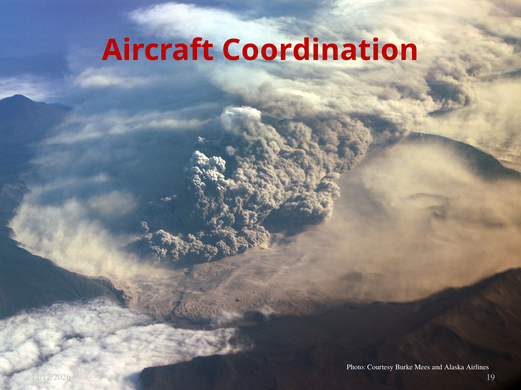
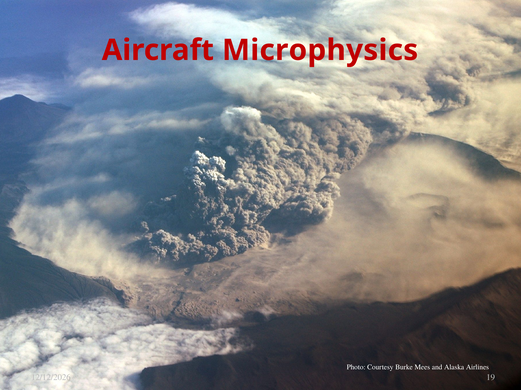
Coordination: Coordination -> Microphysics (320, 50)
